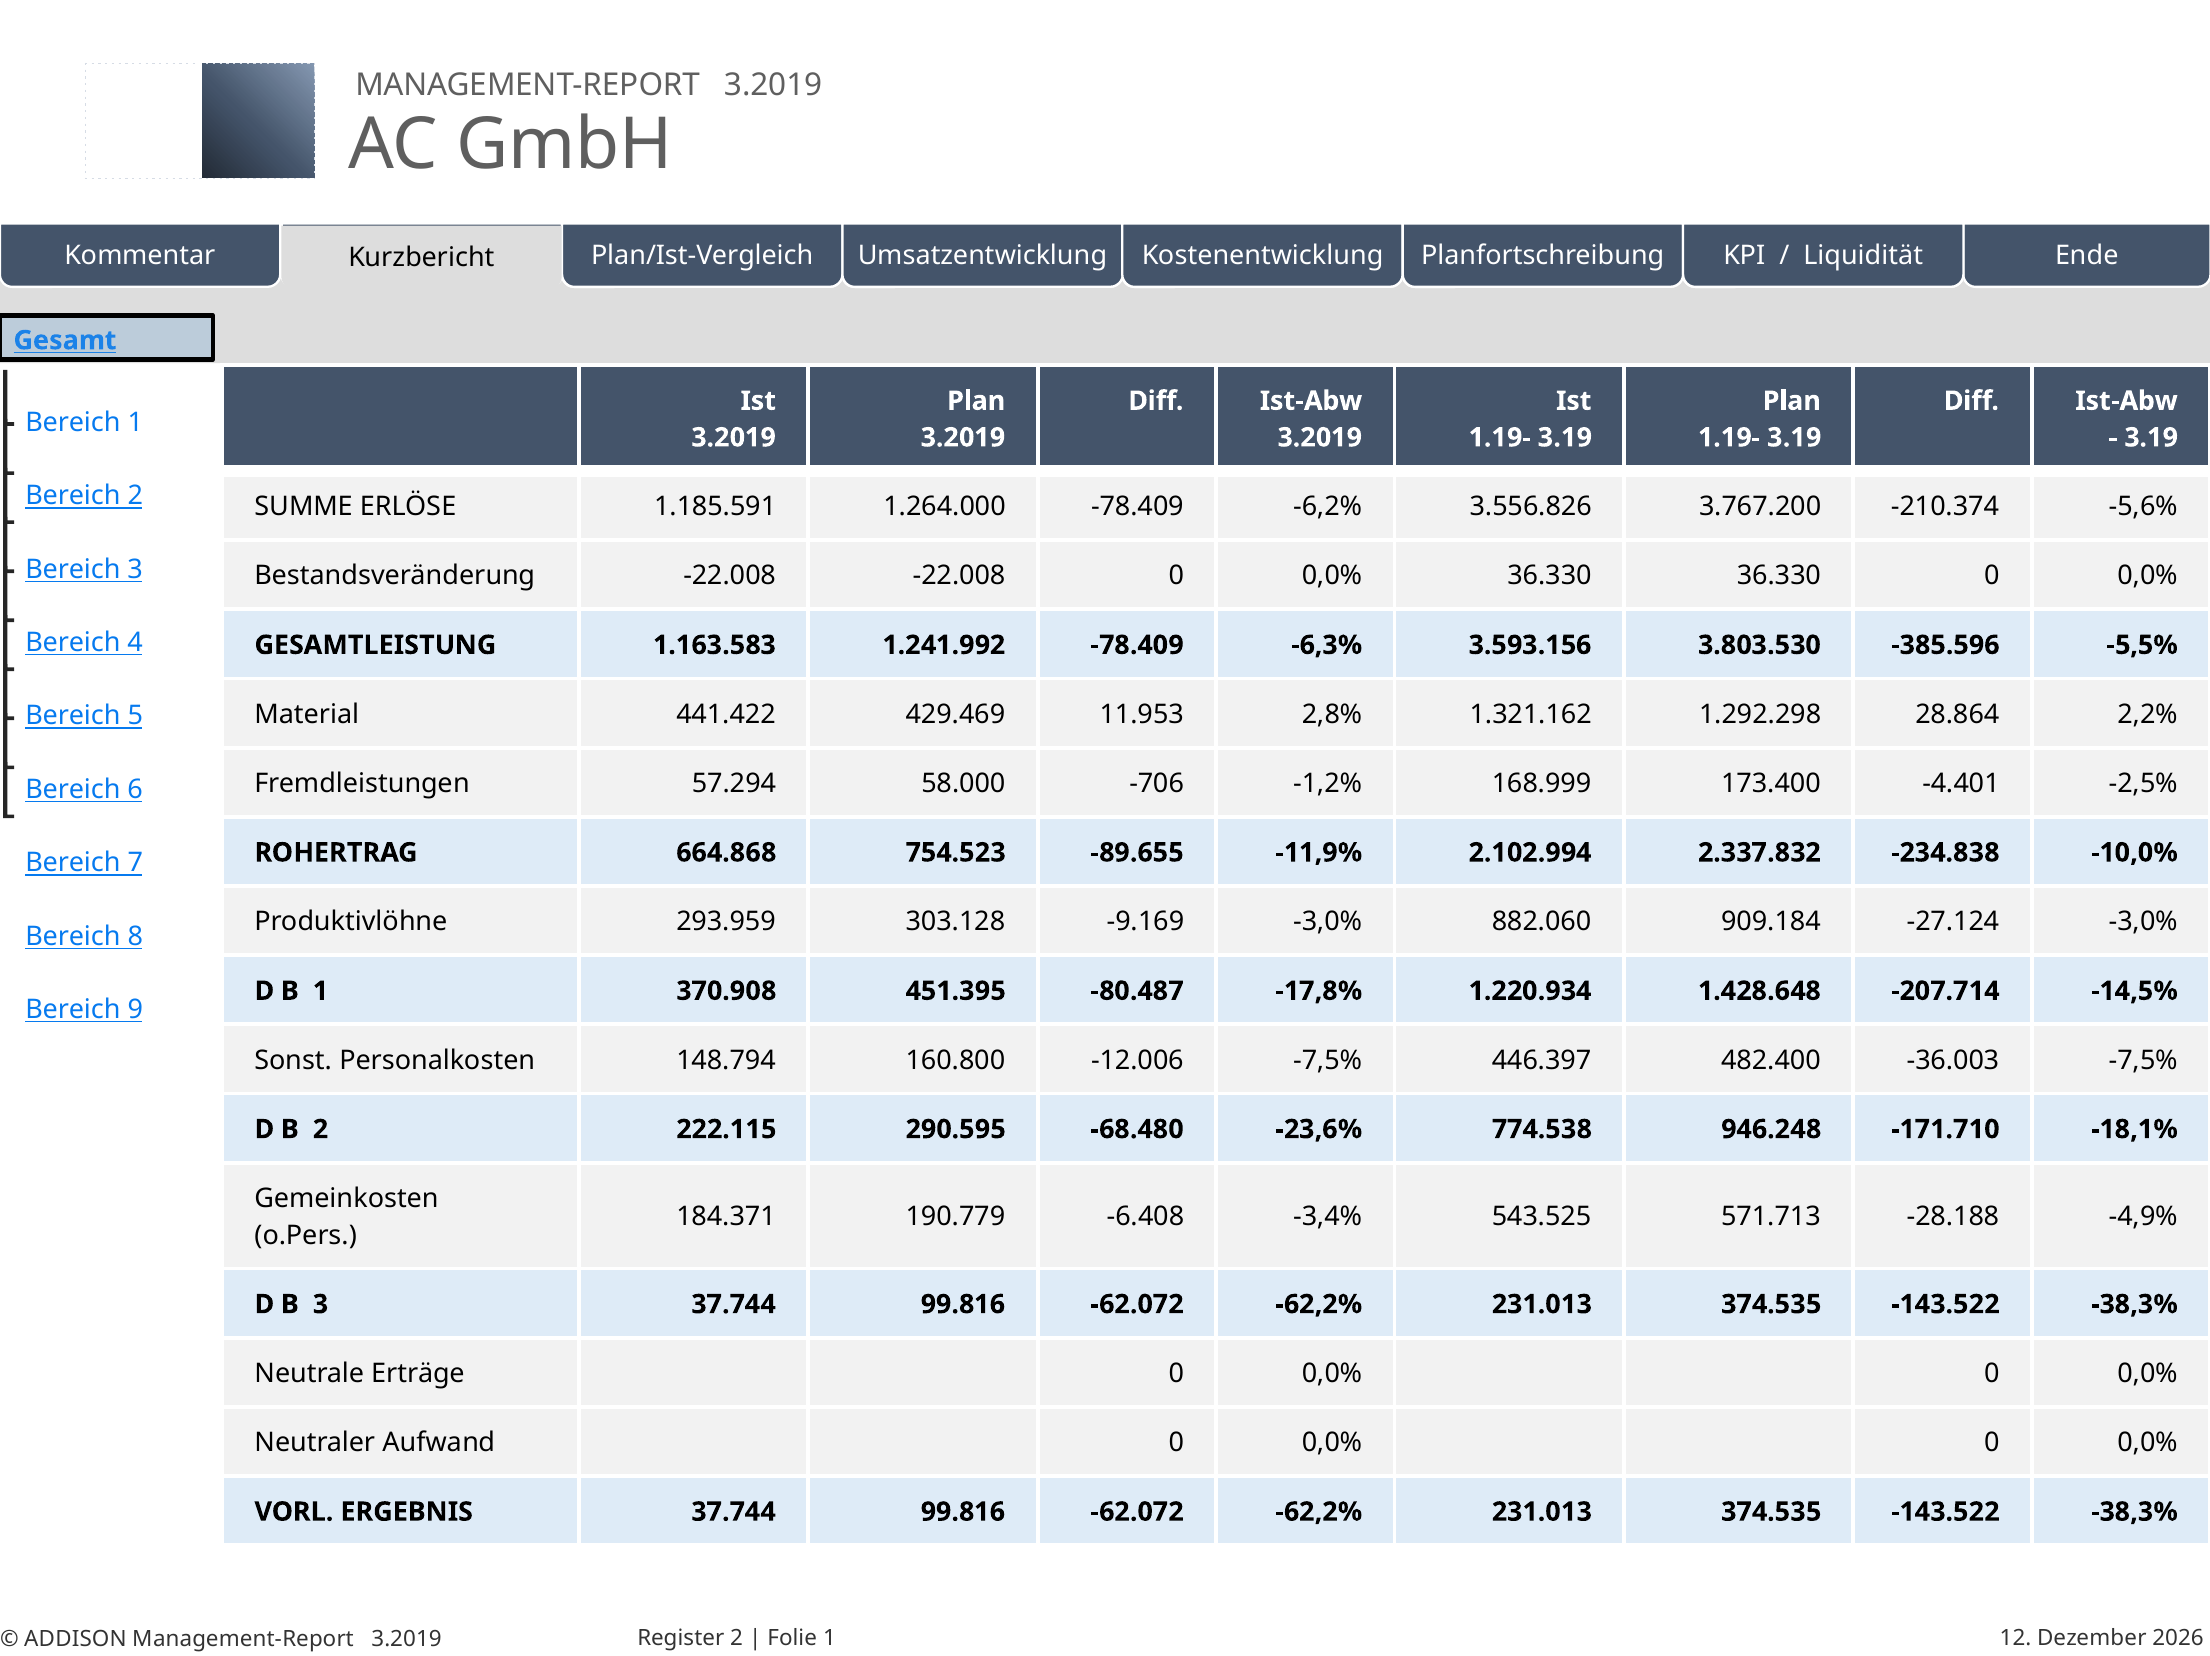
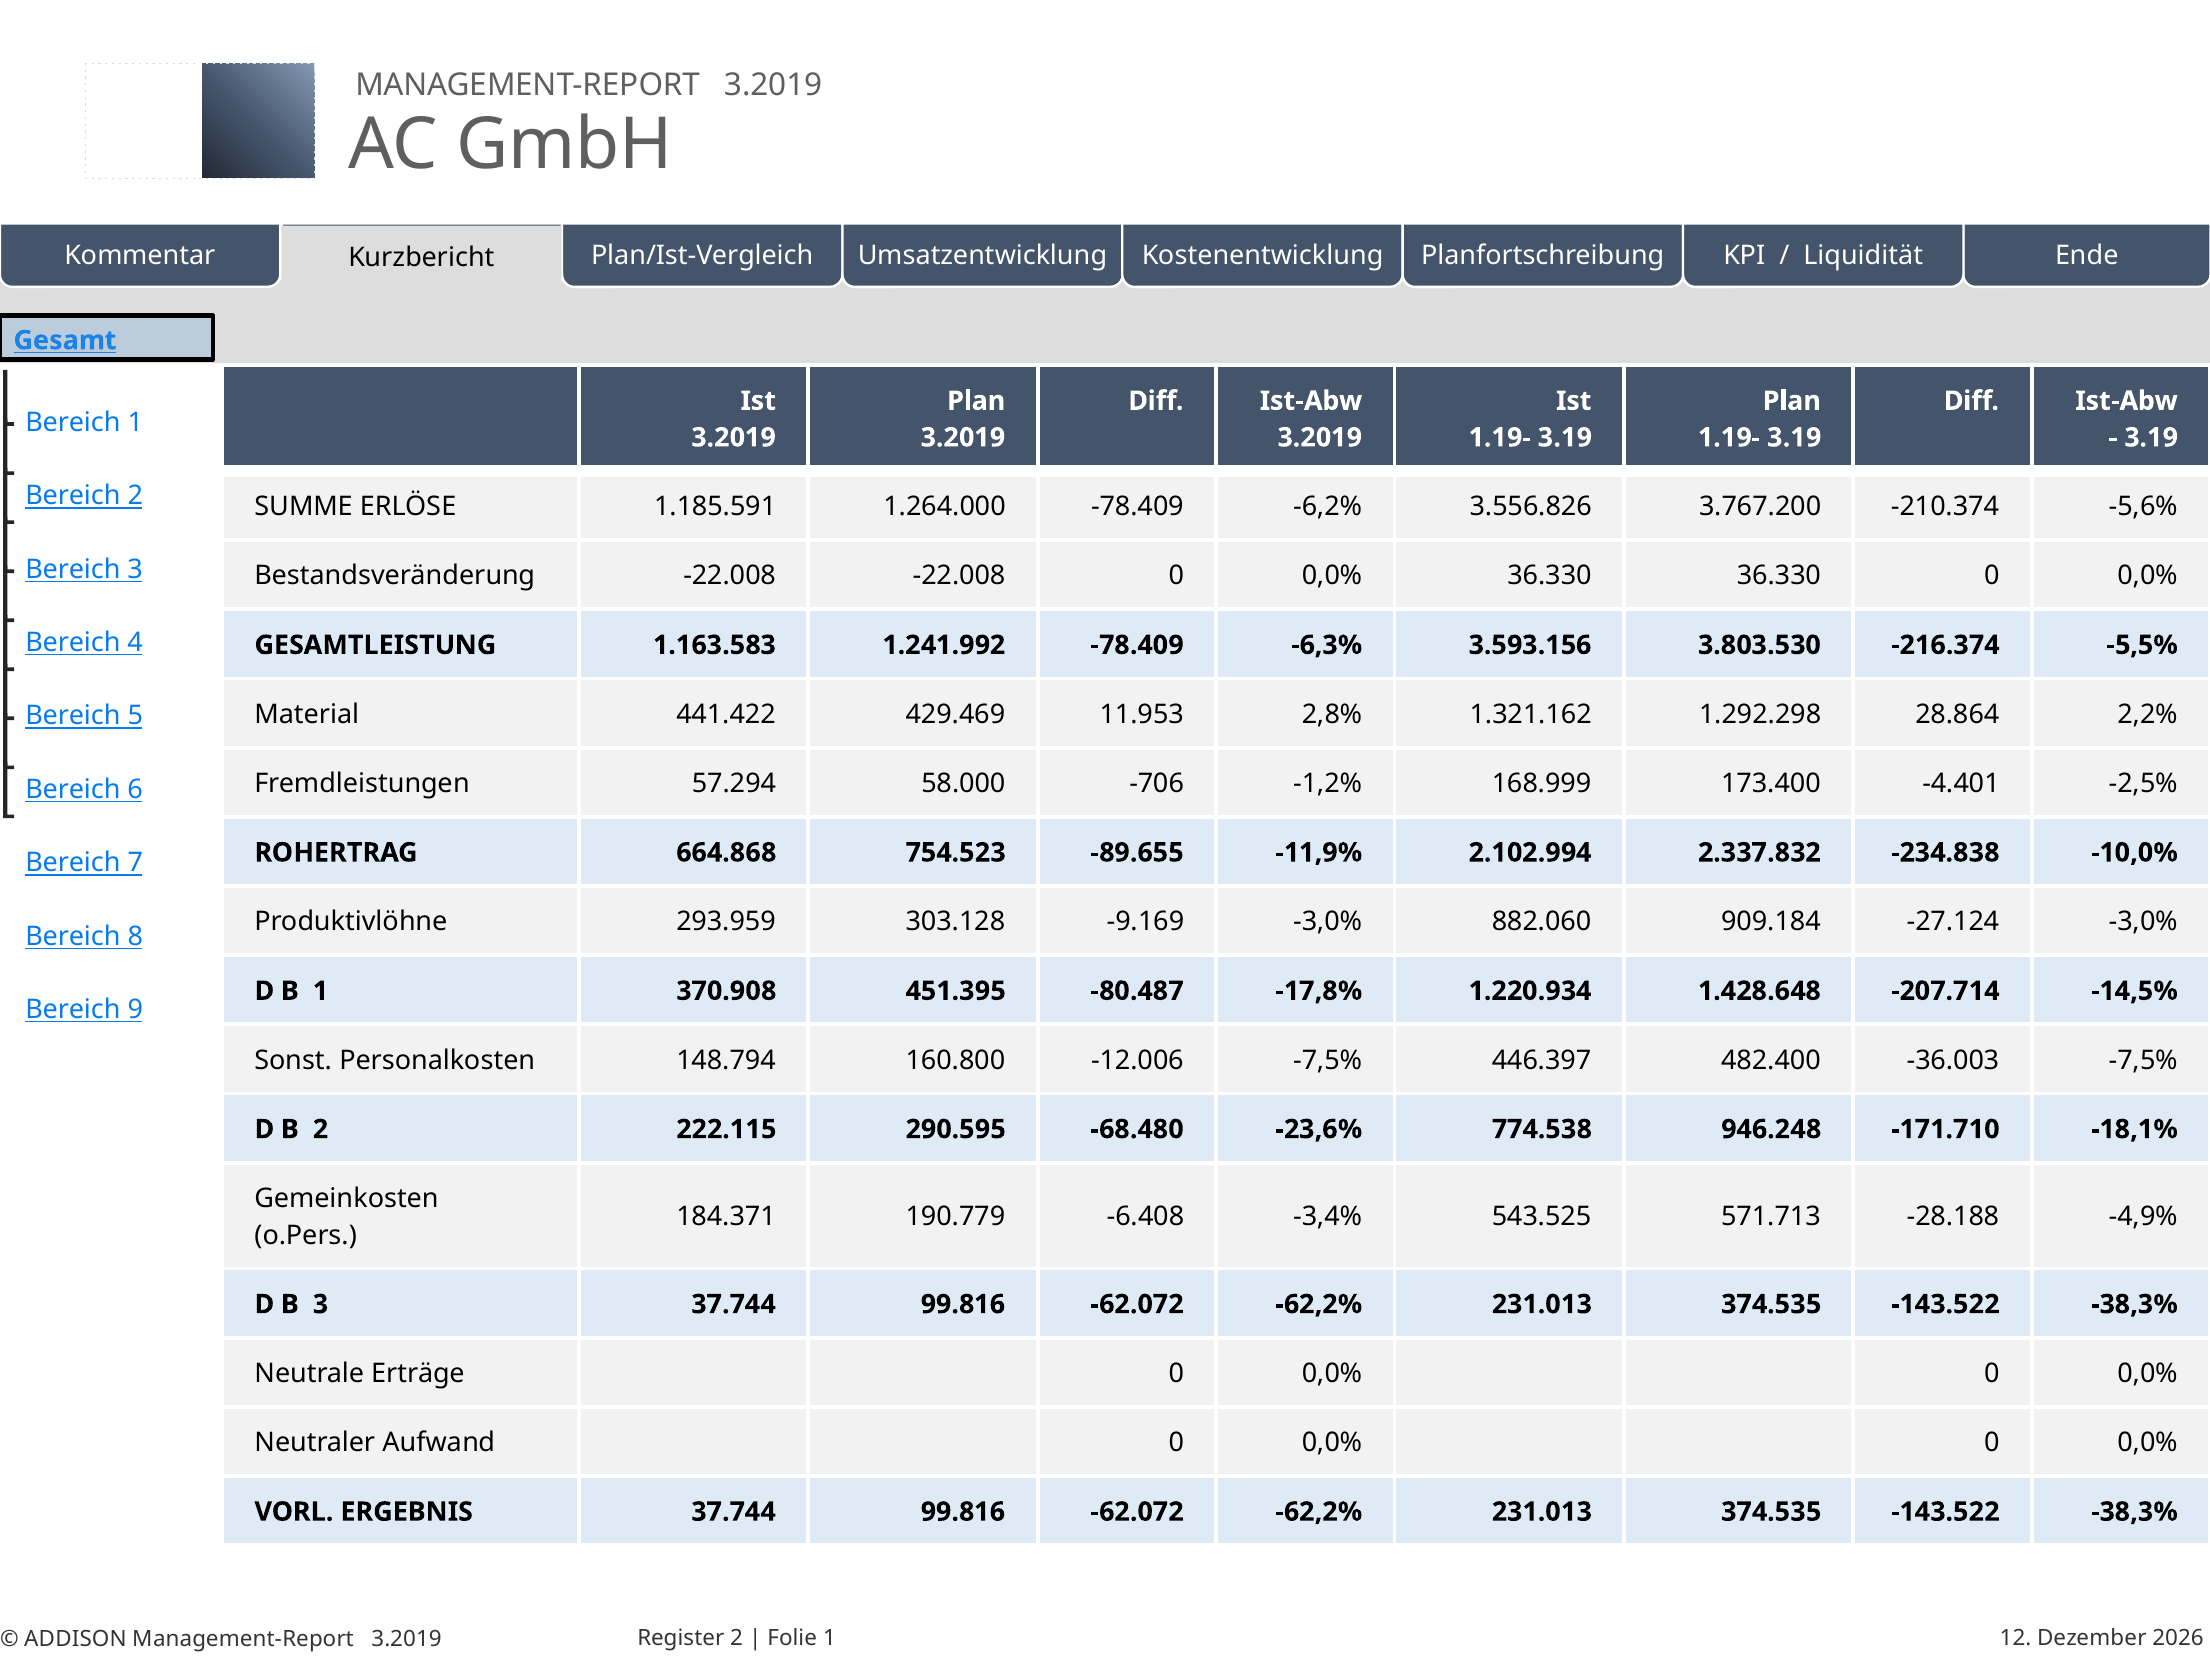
-385.596: -385.596 -> -216.374 (1945, 645)
